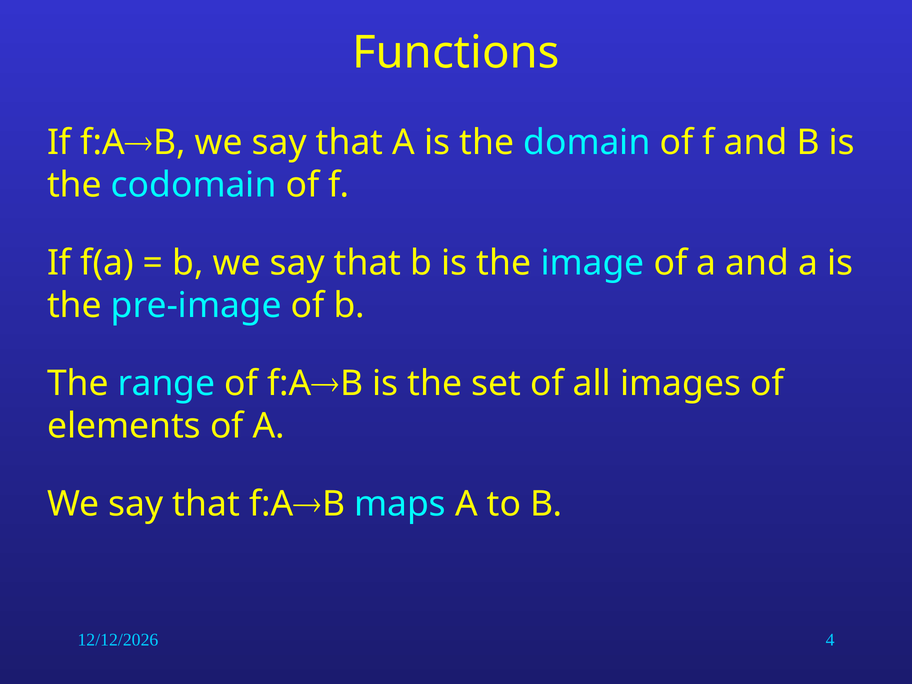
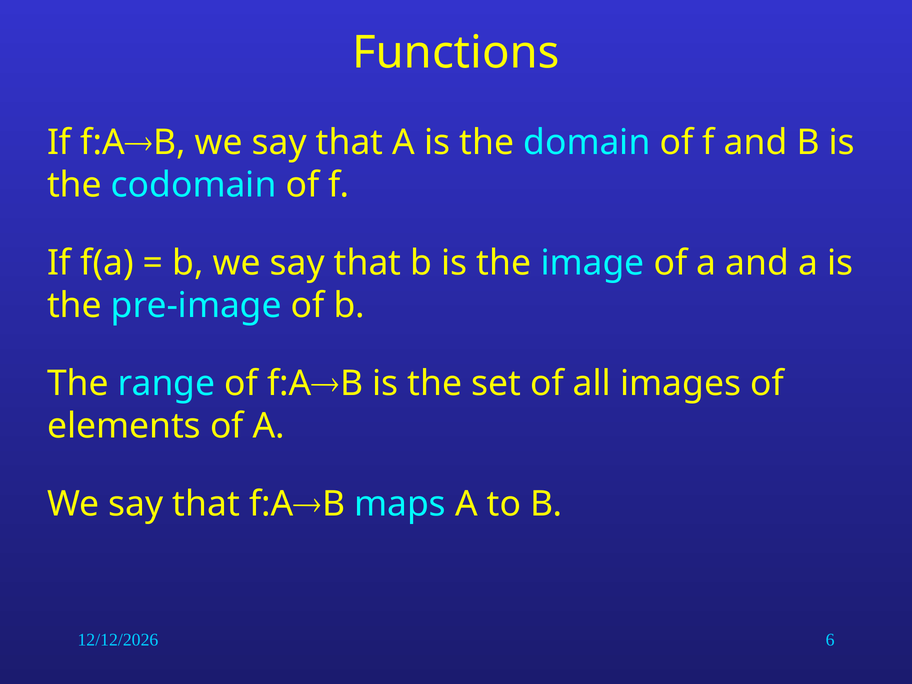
4: 4 -> 6 (830, 640)
